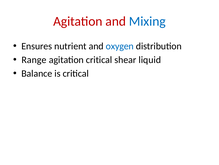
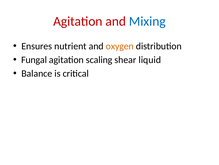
oxygen colour: blue -> orange (120, 46)
Range: Range -> Fungal (34, 60)
agitation critical: critical -> scaling (99, 60)
